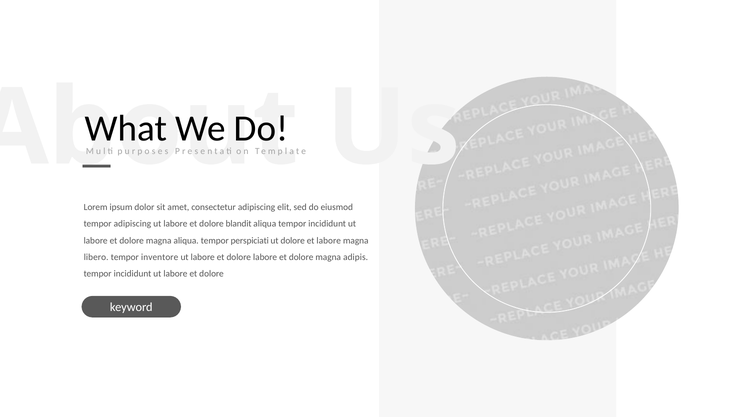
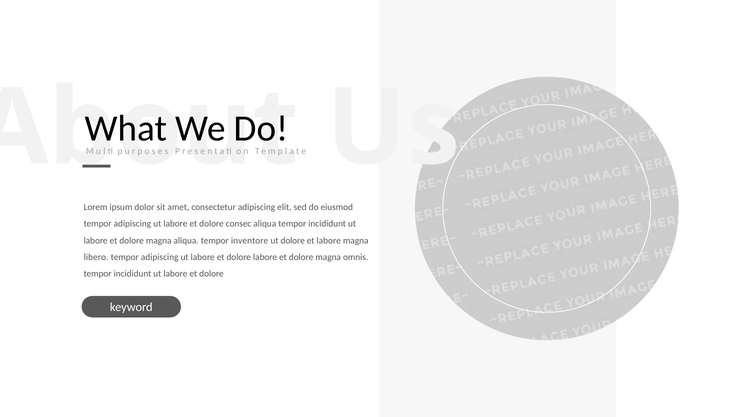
blandit: blandit -> consec (239, 224)
perspiciati: perspiciati -> inventore (250, 241)
inventore: inventore -> adipiscing (160, 257)
adipis: adipis -> omnis (356, 257)
